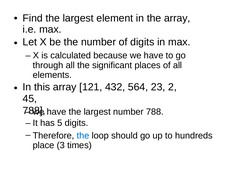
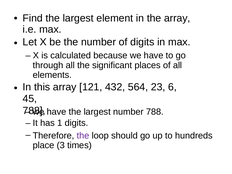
2: 2 -> 6 (172, 87)
5: 5 -> 1 (60, 123)
the colour: blue -> purple (83, 136)
